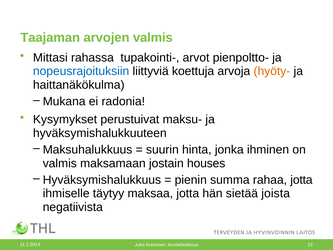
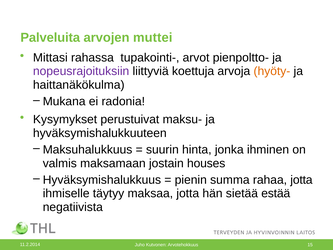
Taajaman: Taajaman -> Palveluita (50, 38)
arvojen valmis: valmis -> muttei (153, 38)
nopeusrajoituksiin colour: blue -> purple (81, 71)
joista: joista -> estää (276, 193)
